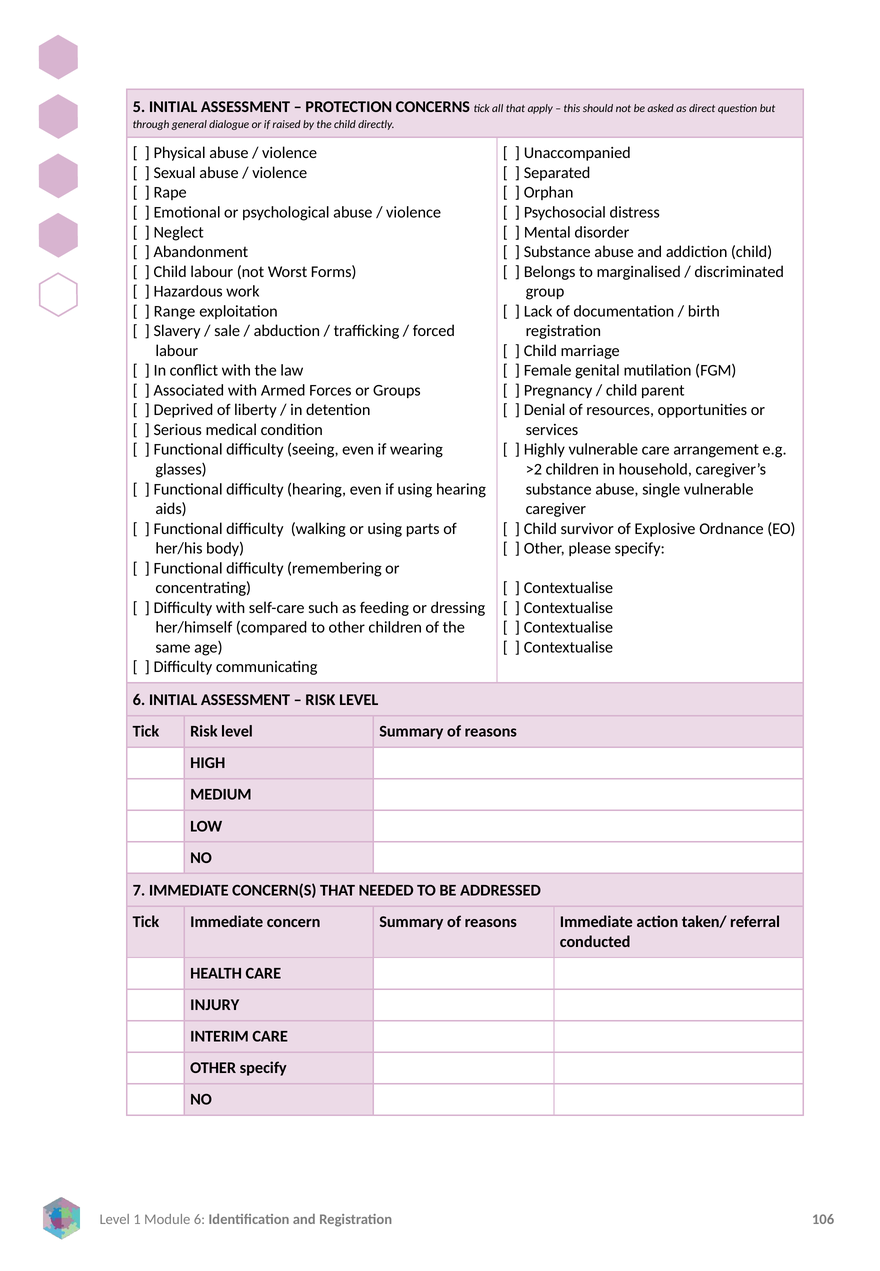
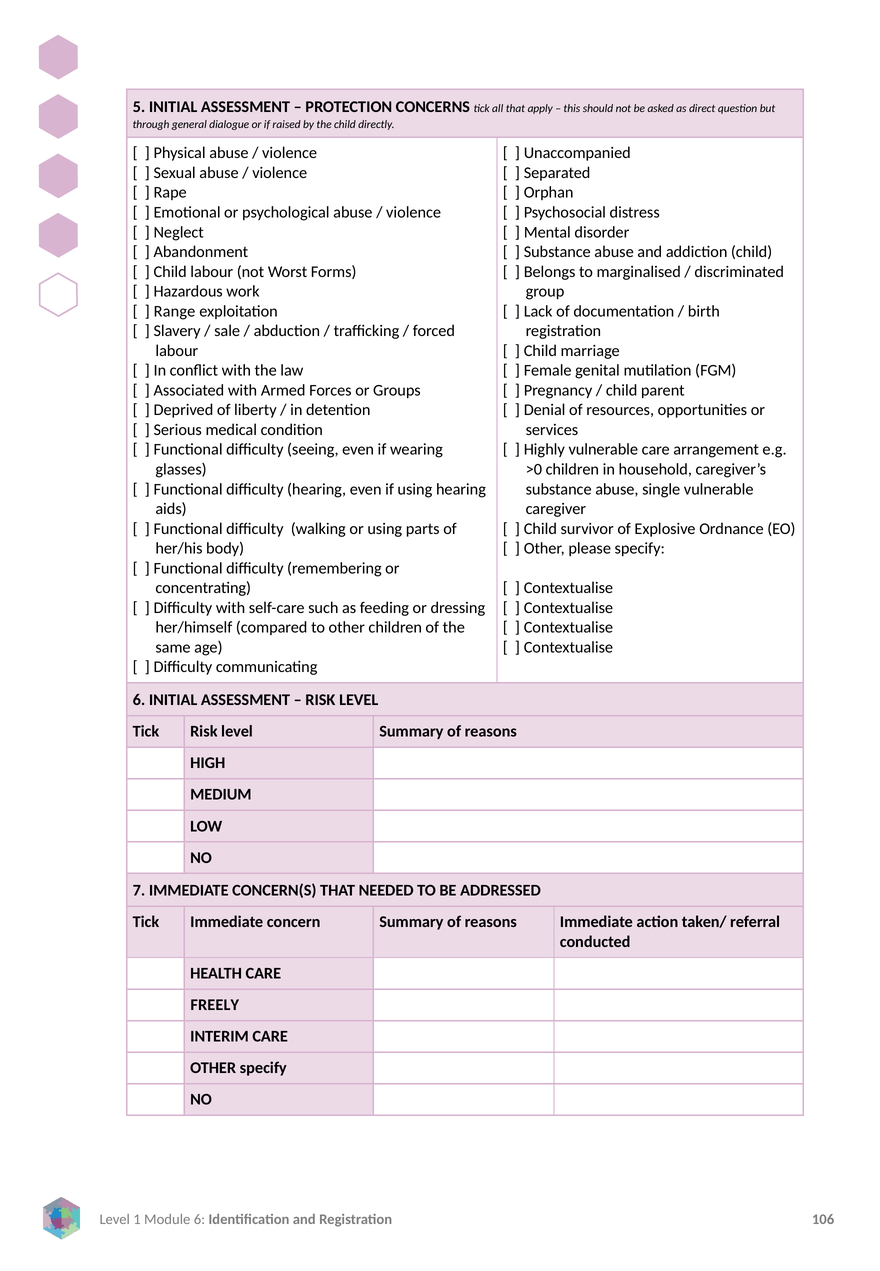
>2: >2 -> >0 (534, 469)
INJURY: INJURY -> FREELY (215, 1005)
